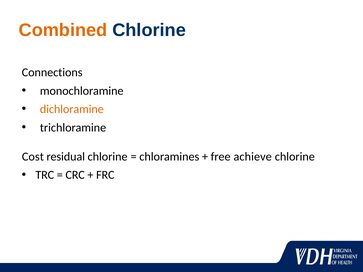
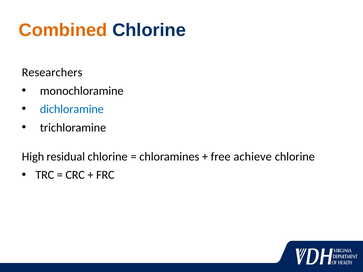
Connections: Connections -> Researchers (52, 72)
dichloramine colour: orange -> blue (72, 109)
Cost: Cost -> High (33, 157)
